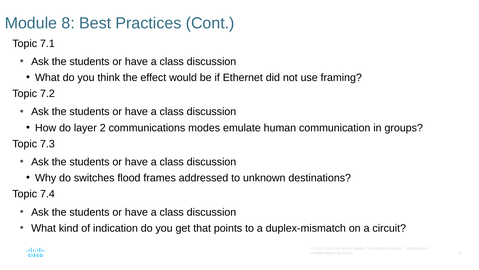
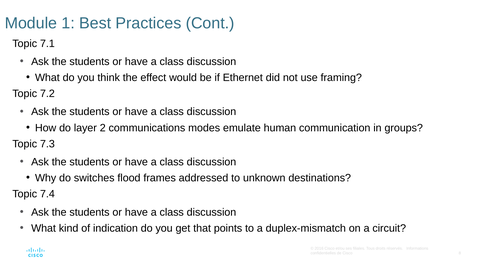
Module 8: 8 -> 1 (68, 23)
